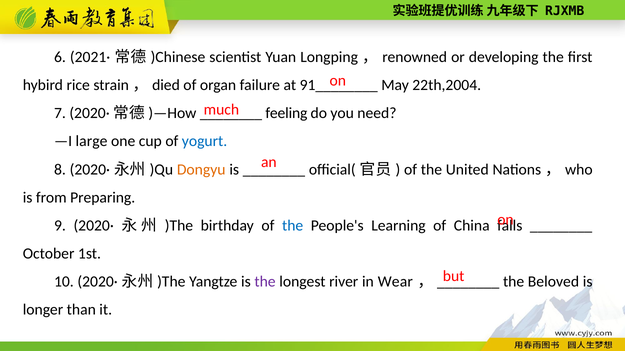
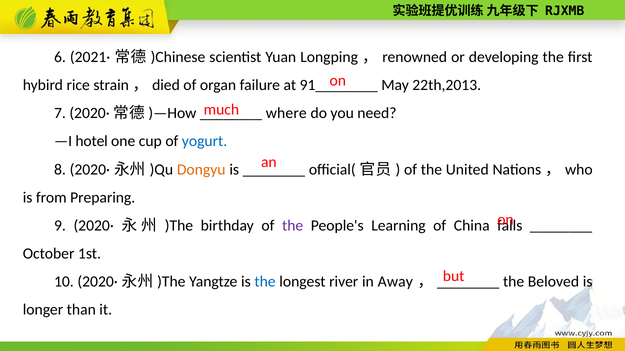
22th,2004: 22th,2004 -> 22th,2013 (447, 85)
feeling: feeling -> where (286, 113)
large: large -> hotel (92, 142)
the colour: blue -> purple (293, 226)
the colour: purple -> blue (265, 282)
Wear: Wear -> Away (395, 282)
